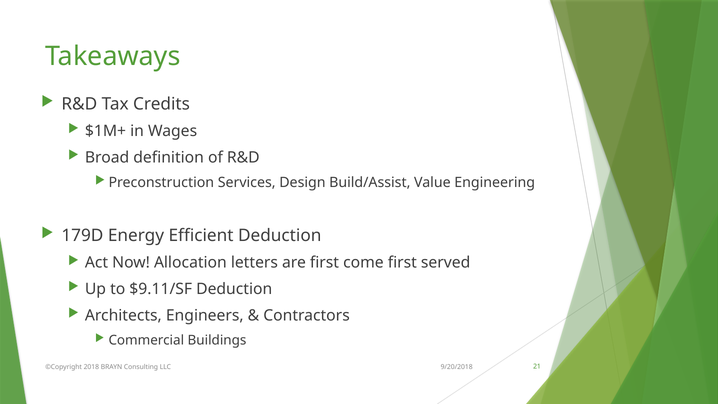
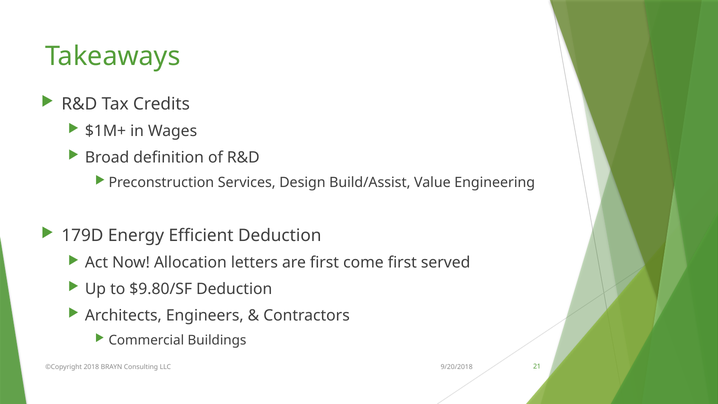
$9.11/SF: $9.11/SF -> $9.80/SF (161, 289)
